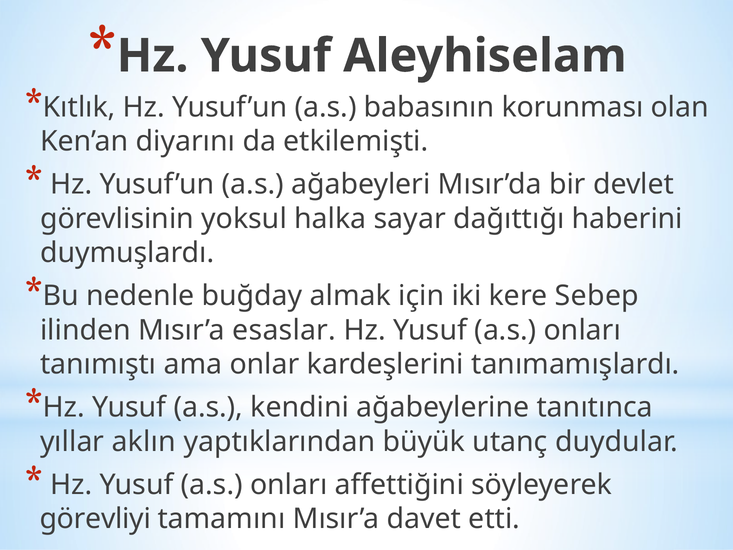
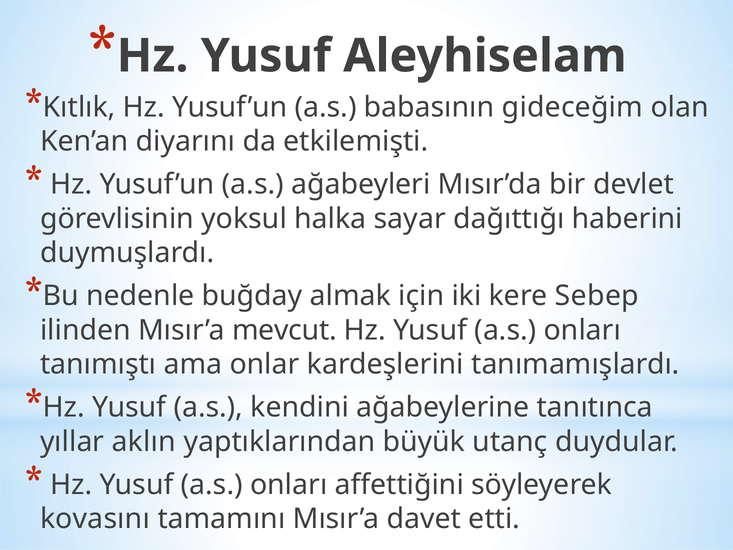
korunması: korunması -> gideceğim (572, 107)
esaslar: esaslar -> mevcut (285, 330)
görevliyi: görevliyi -> kovasını (95, 519)
